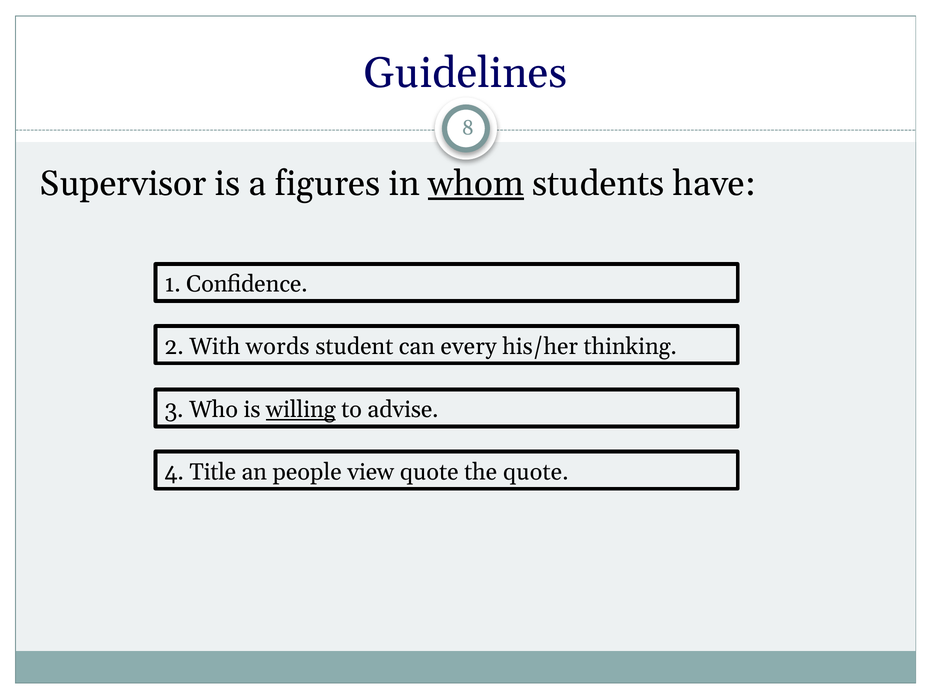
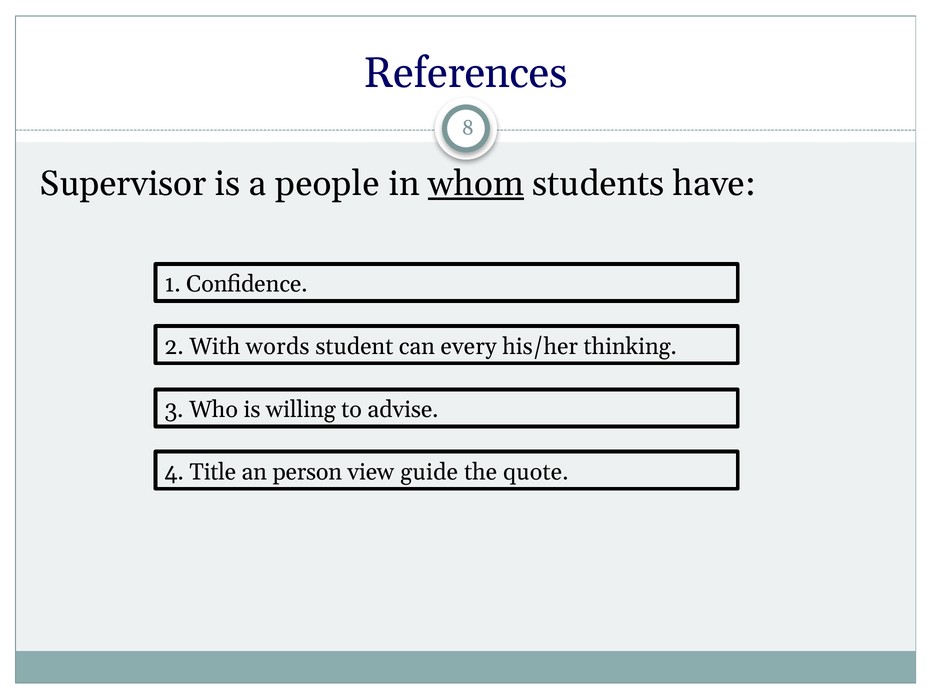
Guidelines: Guidelines -> References (466, 73)
figures: figures -> people (327, 184)
willing underline: present -> none (301, 410)
people: people -> person (307, 472)
view quote: quote -> guide (429, 472)
